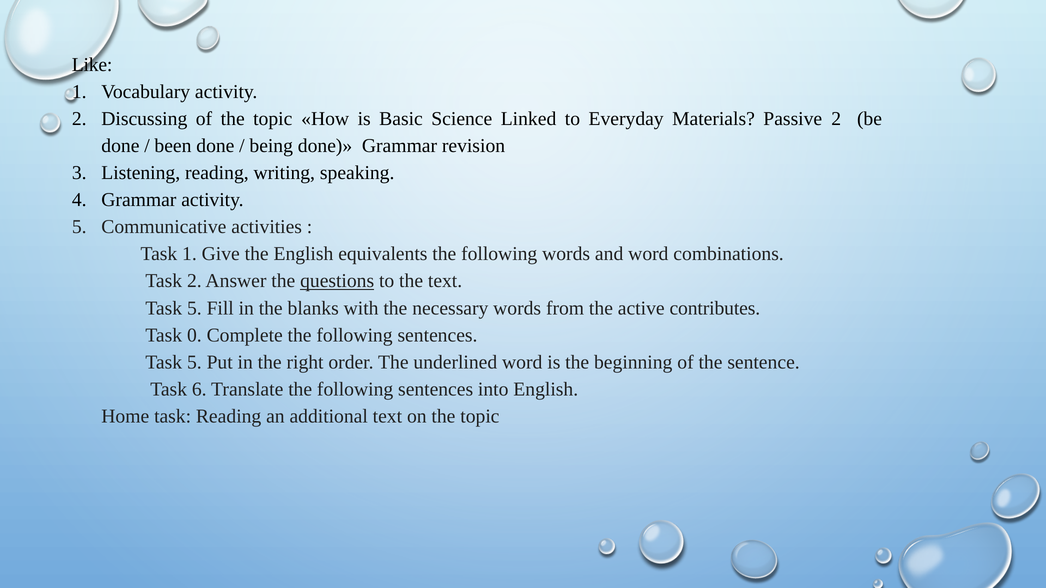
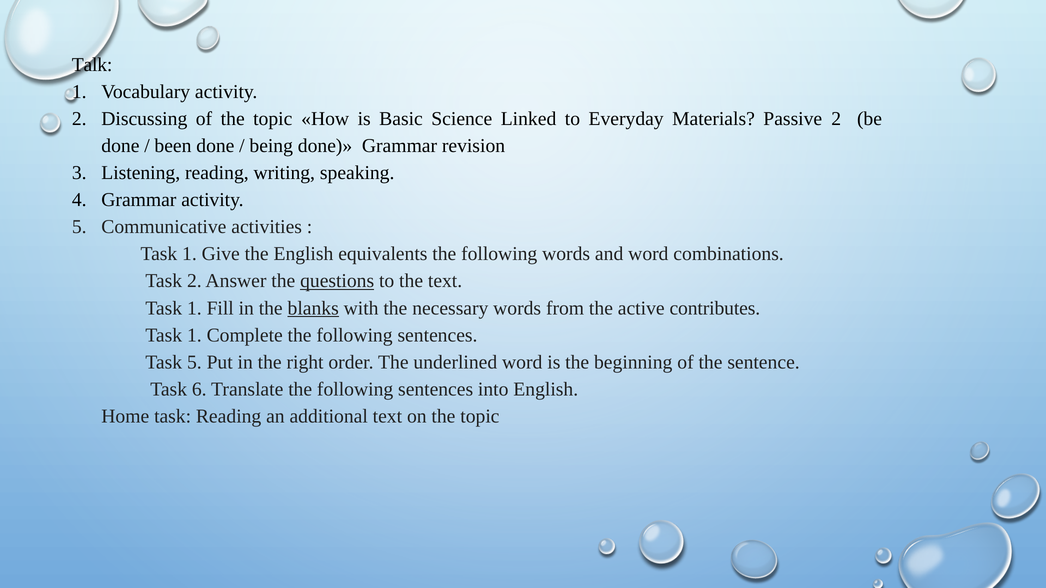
Like: Like -> Talk (92, 65)
5: 5 -> 1 (194, 308)
blanks underline: none -> present (313, 308)
0: 0 -> 1 (194, 335)
